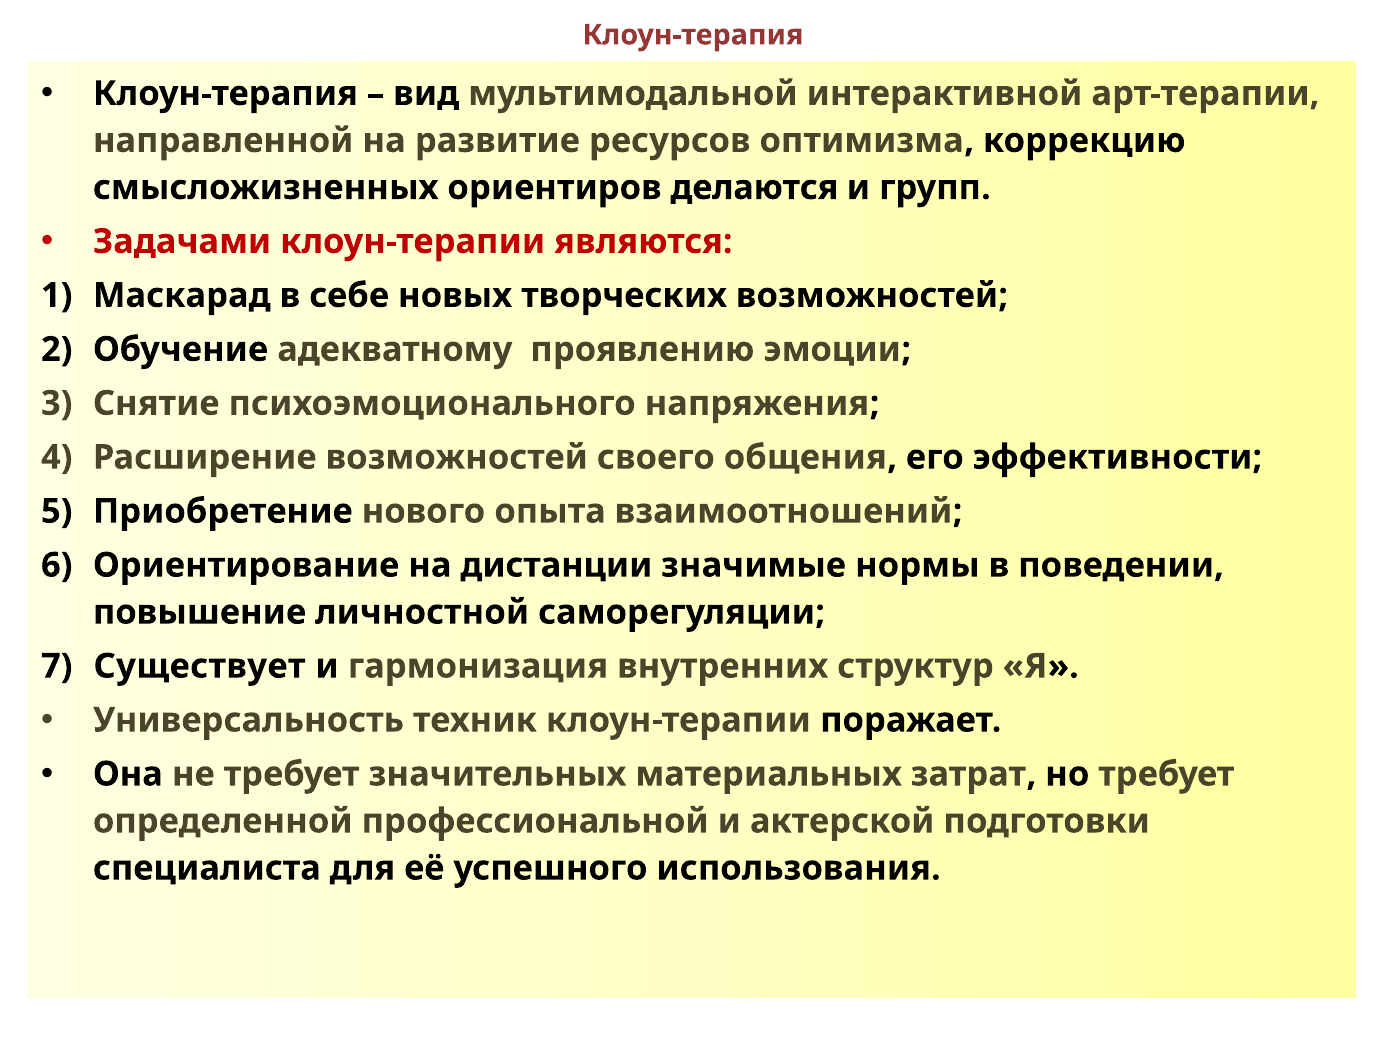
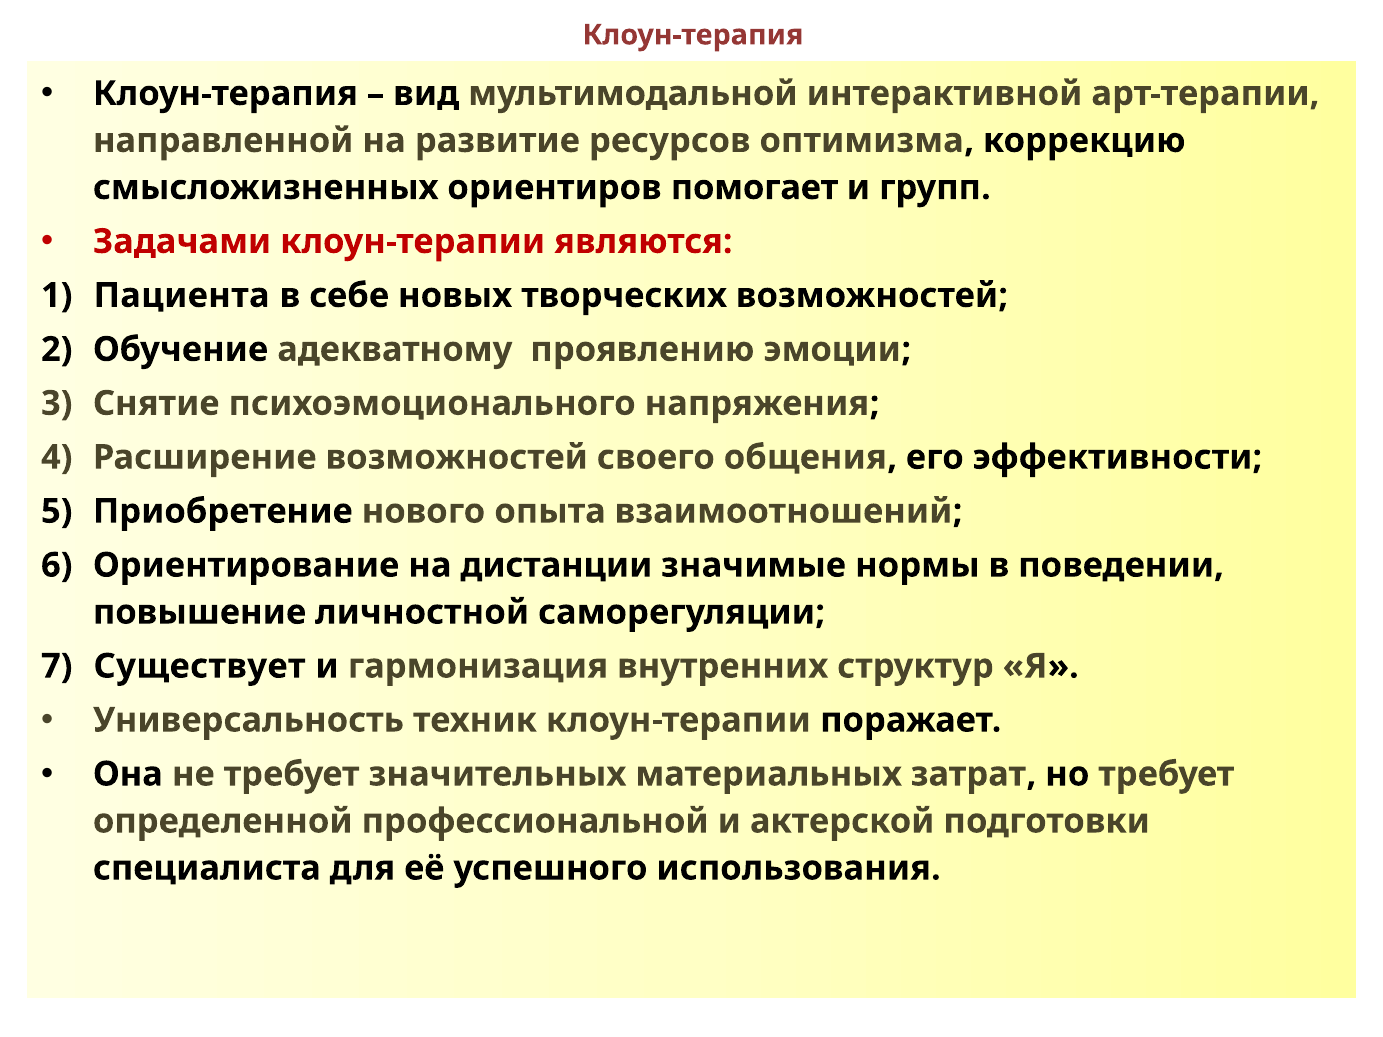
делаются: делаются -> помогает (754, 188)
Маскарад: Маскарад -> Пациента (182, 296)
